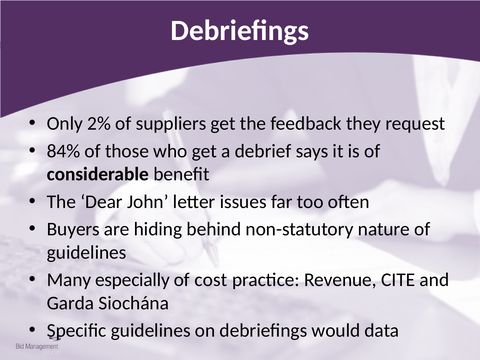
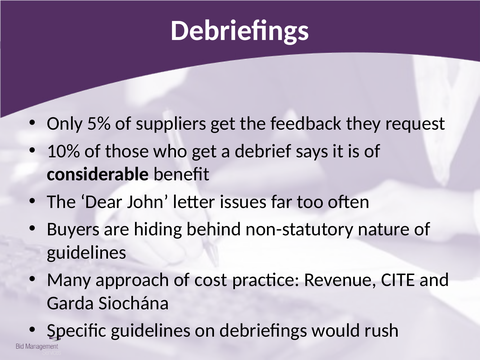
2%: 2% -> 5% (99, 124)
84%: 84% -> 10% (63, 151)
especially: especially -> approach (132, 280)
data: data -> rush (382, 331)
